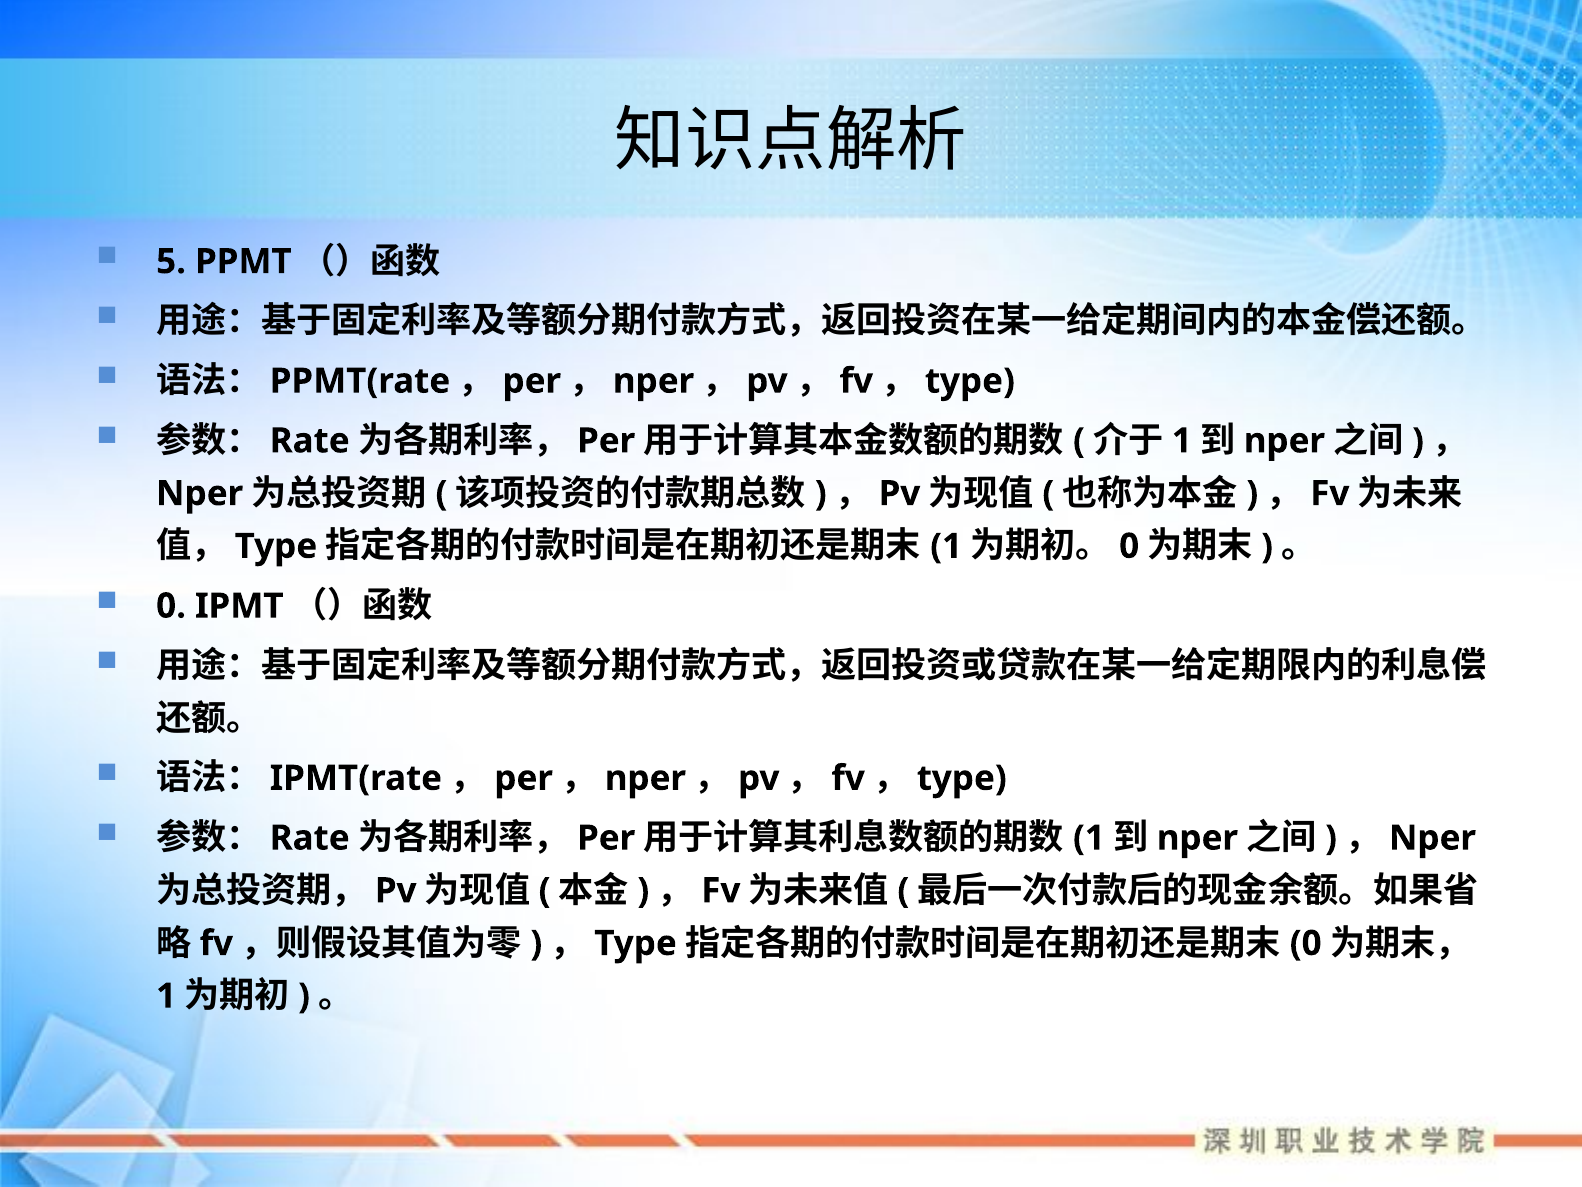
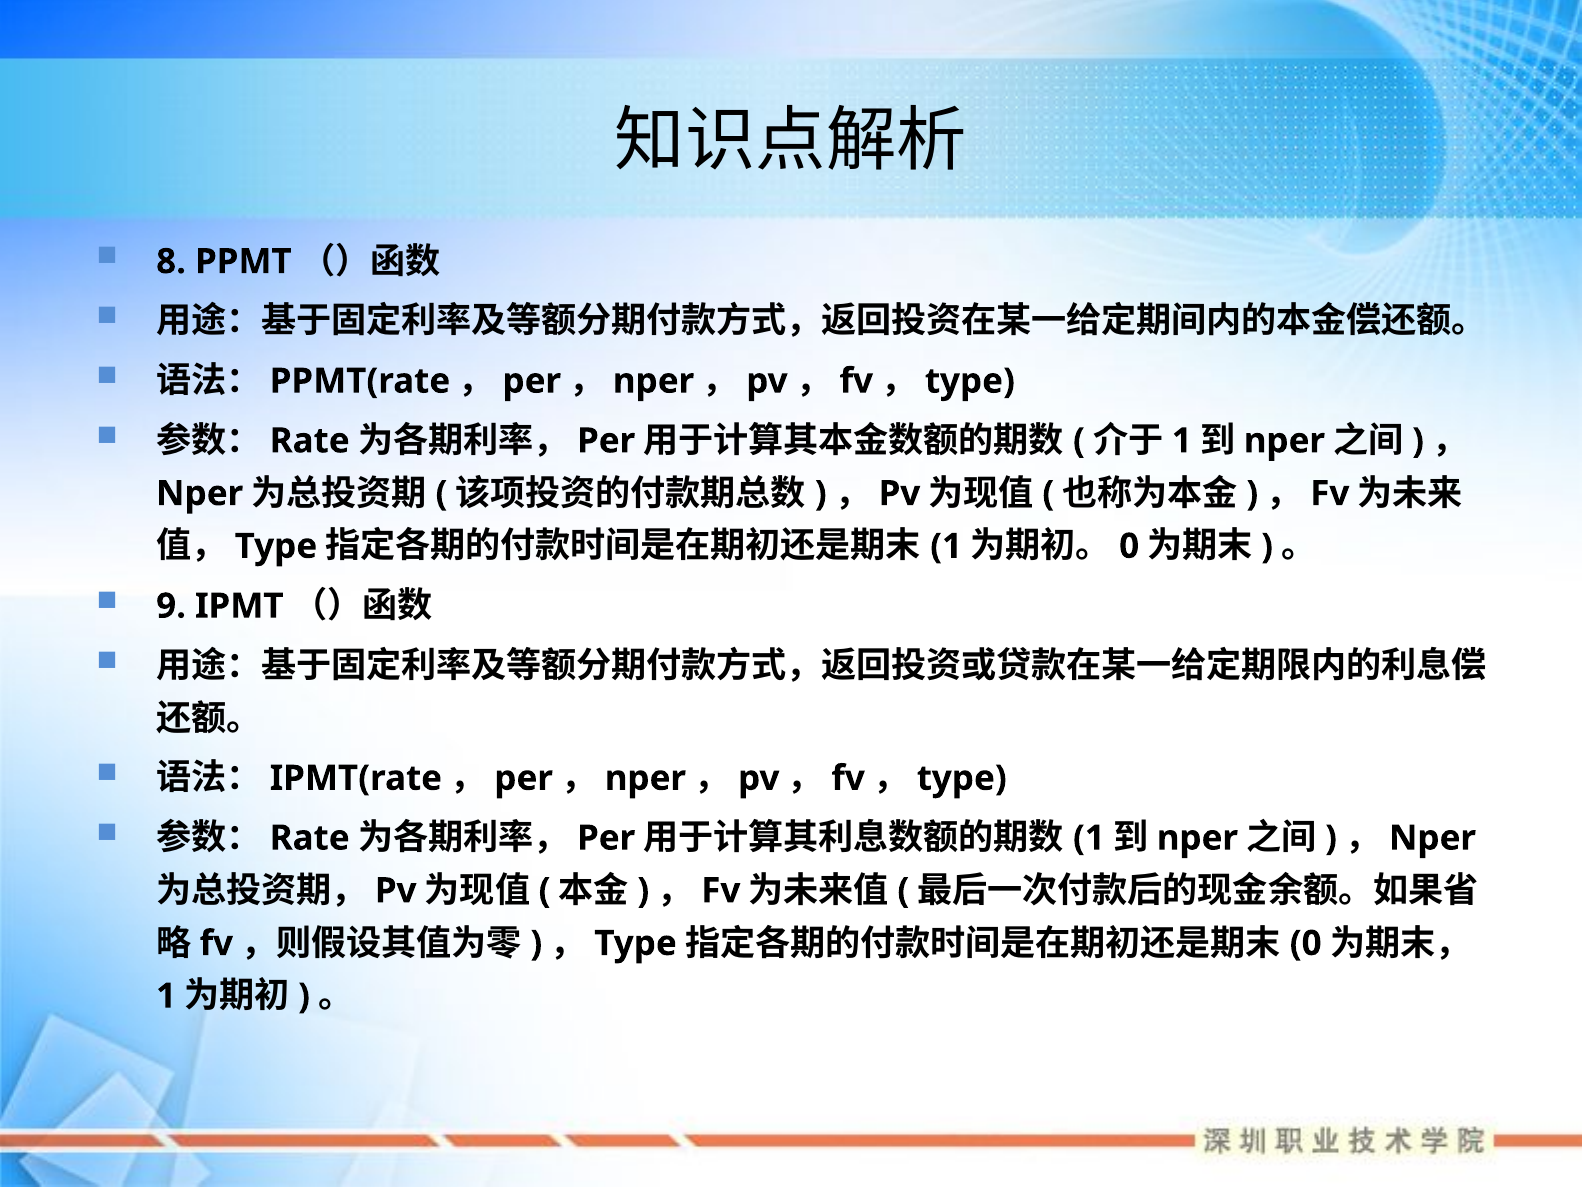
5: 5 -> 8 (171, 261)
0: 0 -> 9 (171, 606)
